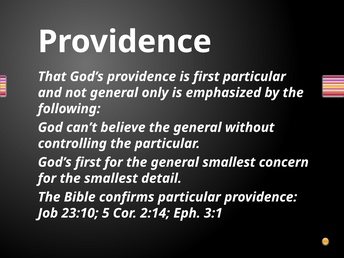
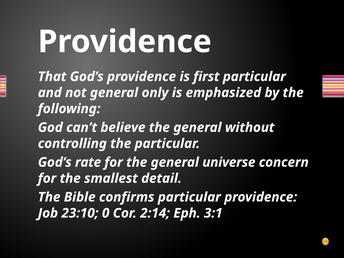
God’s first: first -> rate (88, 162)
general smallest: smallest -> universe (229, 162)
5: 5 -> 0 (106, 213)
